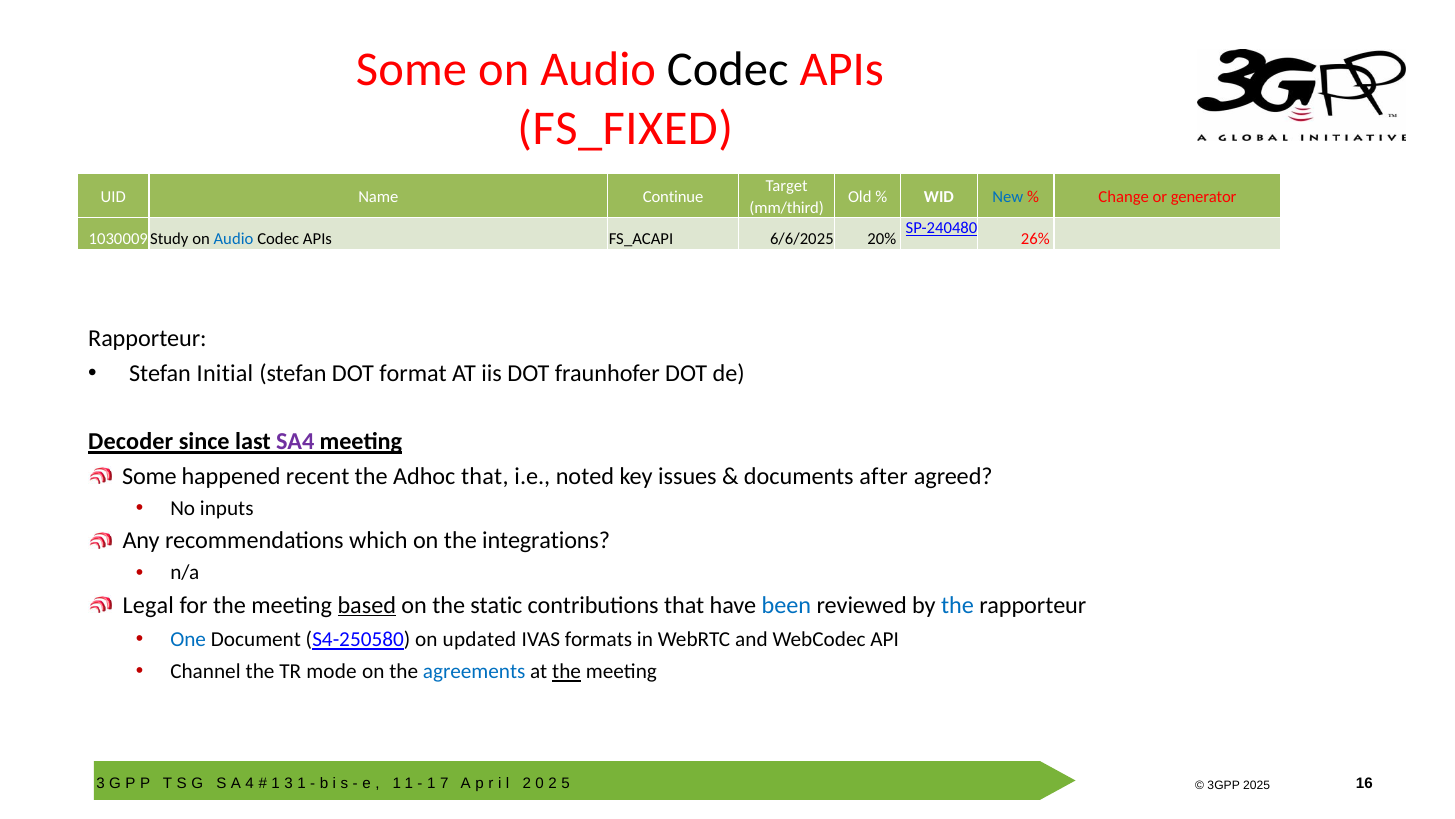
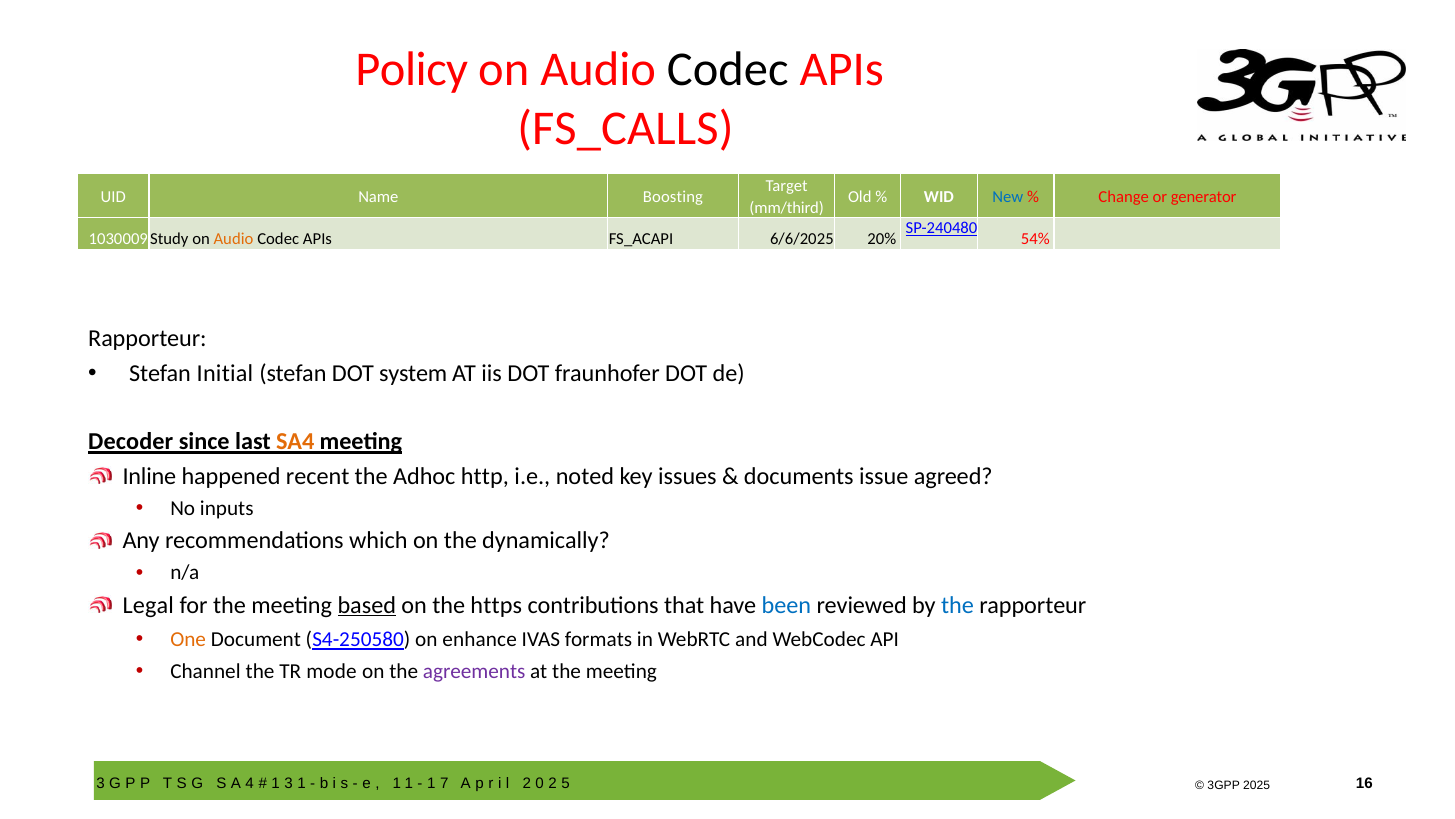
Some: Some -> Policy (412, 70)
FS_FIXED: FS_FIXED -> FS_CALLS (625, 128)
Continue: Continue -> Boosting (673, 196)
Audio colour: blue -> orange (233, 239)
26%: 26% -> 54% (1035, 239)
format: format -> system (413, 373)
SA4 colour: purple -> orange (295, 442)
Some: Some -> Inline (149, 476)
Adhoc that: that -> http (485, 476)
after: after -> issue (884, 476)
integrations: integrations -> dynamically (546, 540)
static: static -> https (496, 605)
One colour: blue -> orange (188, 639)
updated: updated -> enhance (480, 639)
agreements colour: blue -> purple (474, 671)
the underline: present -> none (567, 671)
